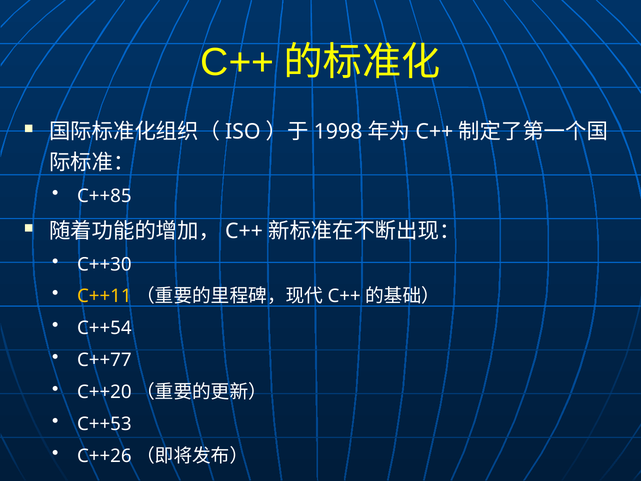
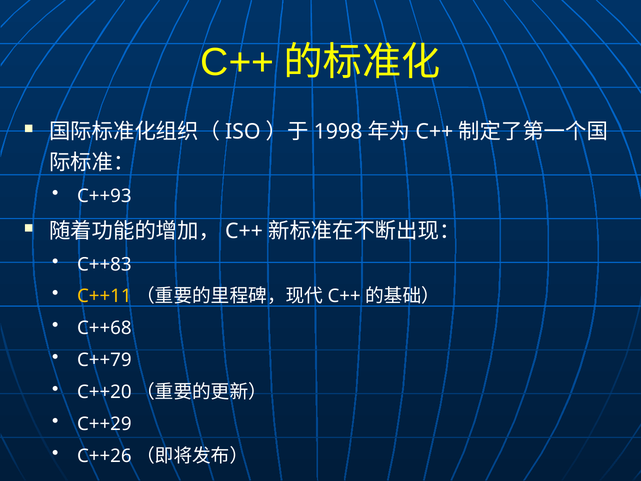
C++85: C++85 -> C++93 (104, 196)
C++30: C++30 -> C++83 (104, 264)
C++54: C++54 -> C++68 (104, 328)
C++77: C++77 -> C++79 (104, 360)
C++53: C++53 -> C++29 (104, 424)
